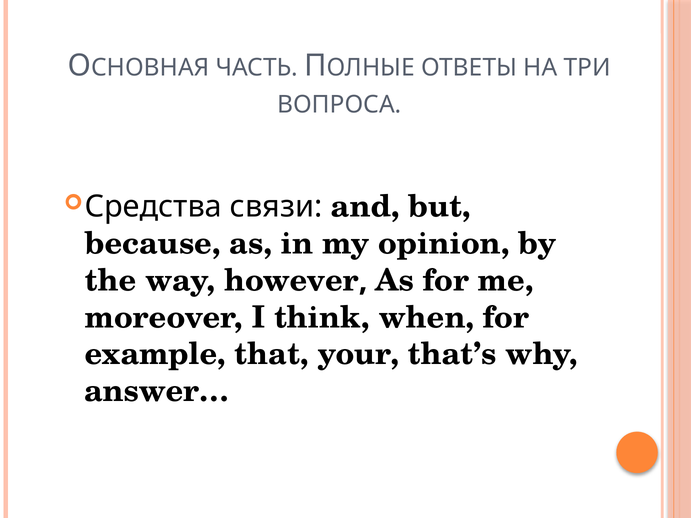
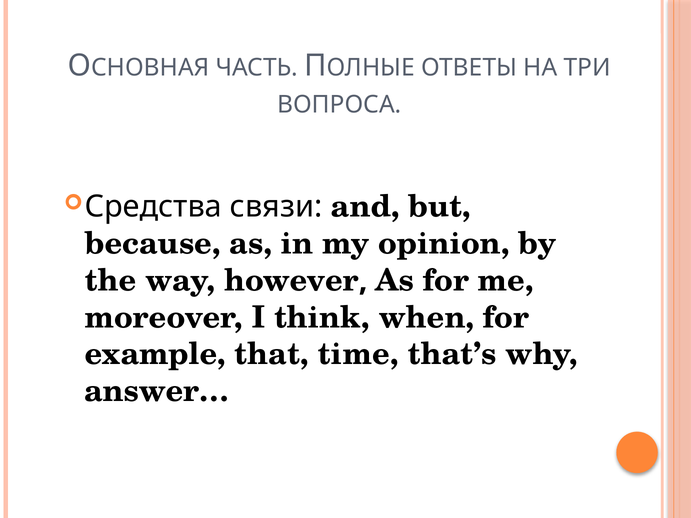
your: your -> time (358, 355)
